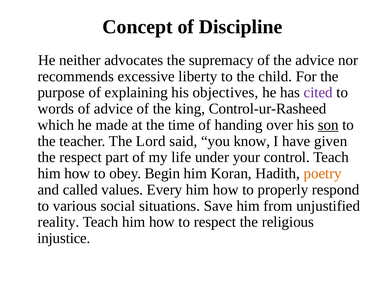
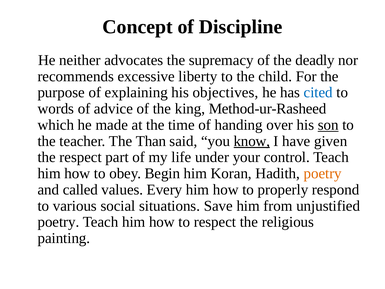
the advice: advice -> deadly (315, 60)
cited colour: purple -> blue (318, 92)
Control-ur-Rasheed: Control-ur-Rasheed -> Method-ur-Rasheed (268, 109)
Lord: Lord -> Than (151, 141)
know underline: none -> present (252, 141)
reality: reality -> poetry (58, 222)
injustice: injustice -> painting (64, 238)
